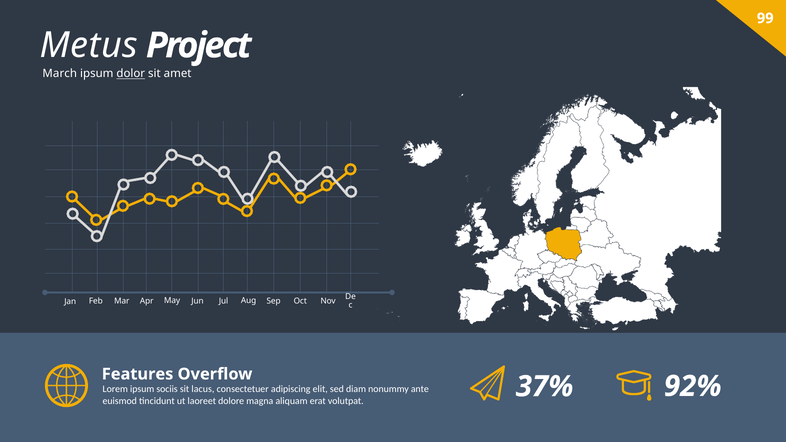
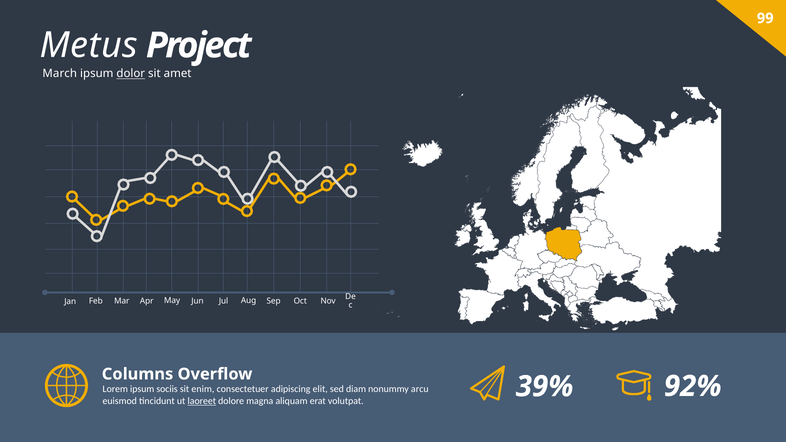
Features: Features -> Columns (138, 374)
lacus: lacus -> enim (203, 389)
ante: ante -> arcu (420, 389)
laoreet underline: none -> present (202, 401)
37%: 37% -> 39% (545, 387)
